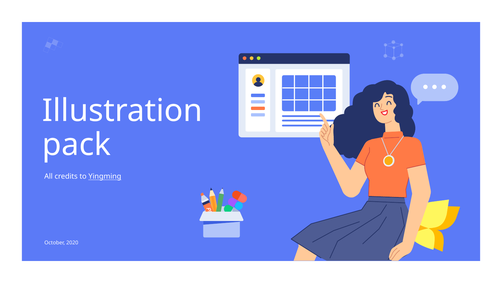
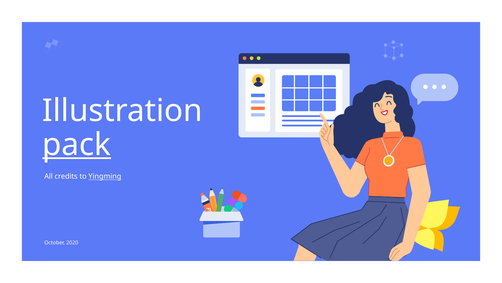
pack underline: none -> present (77, 144)
